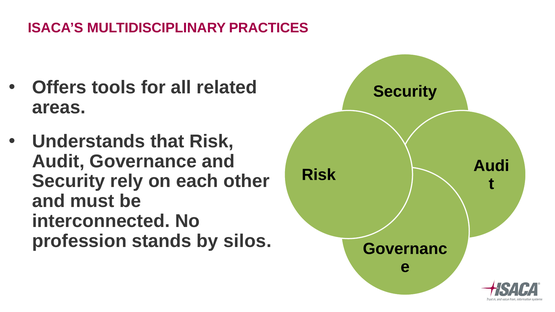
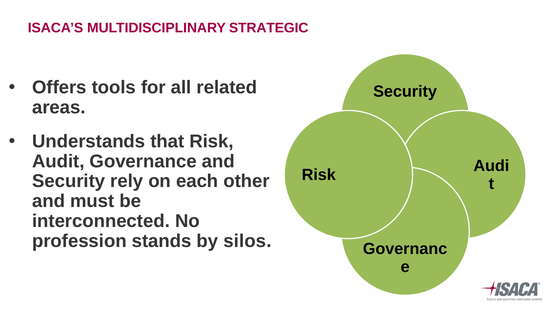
PRACTICES: PRACTICES -> STRATEGIC (269, 28)
